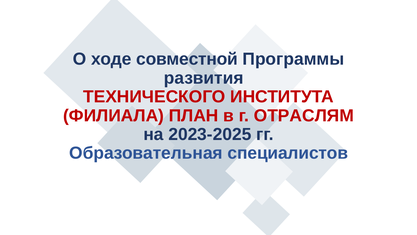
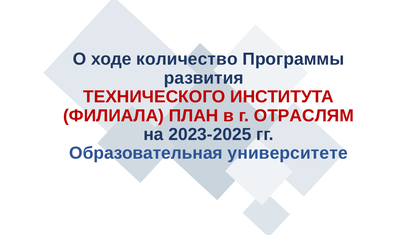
совместной: совместной -> количество (187, 59)
специалистов: специалистов -> университете (288, 153)
